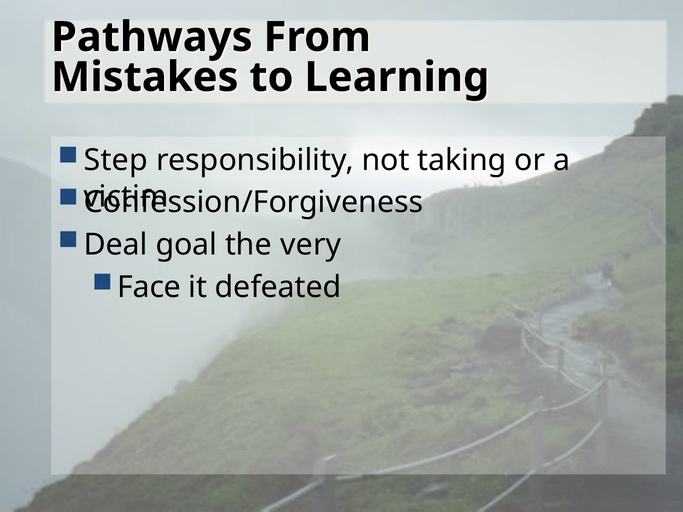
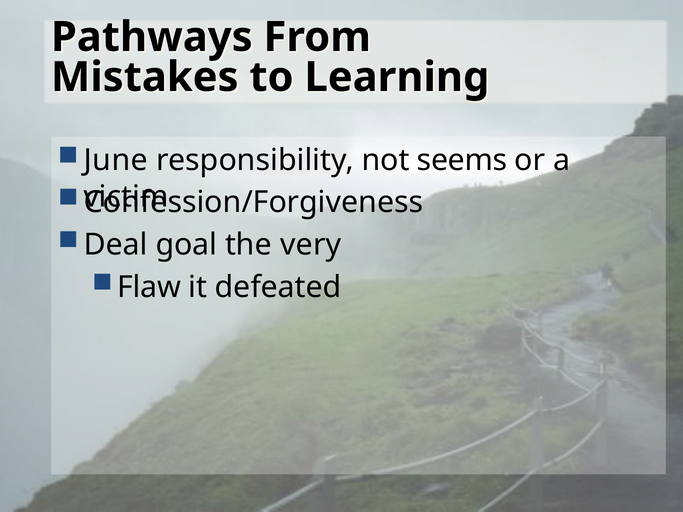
Step: Step -> June (116, 160)
taking: taking -> seems (462, 160)
Face: Face -> Flaw (149, 287)
